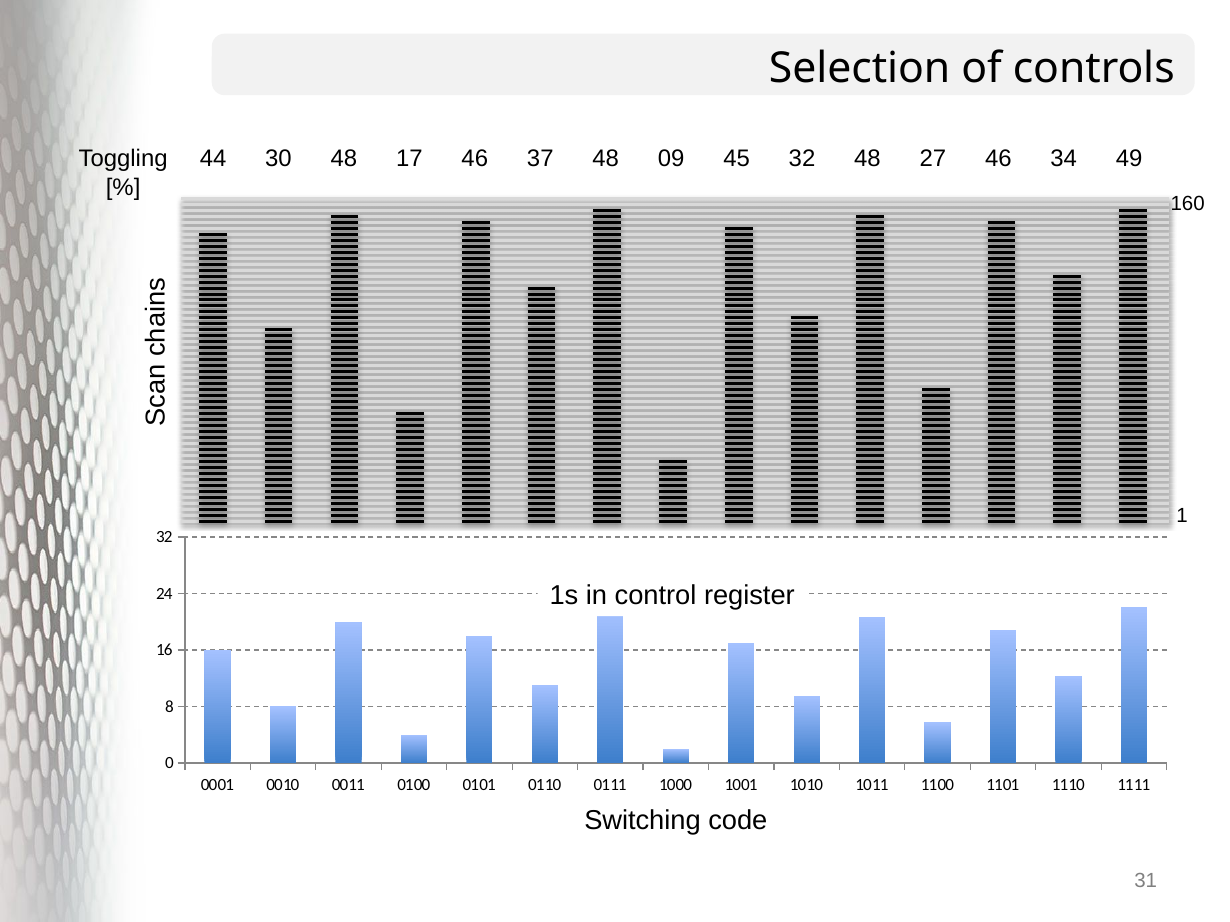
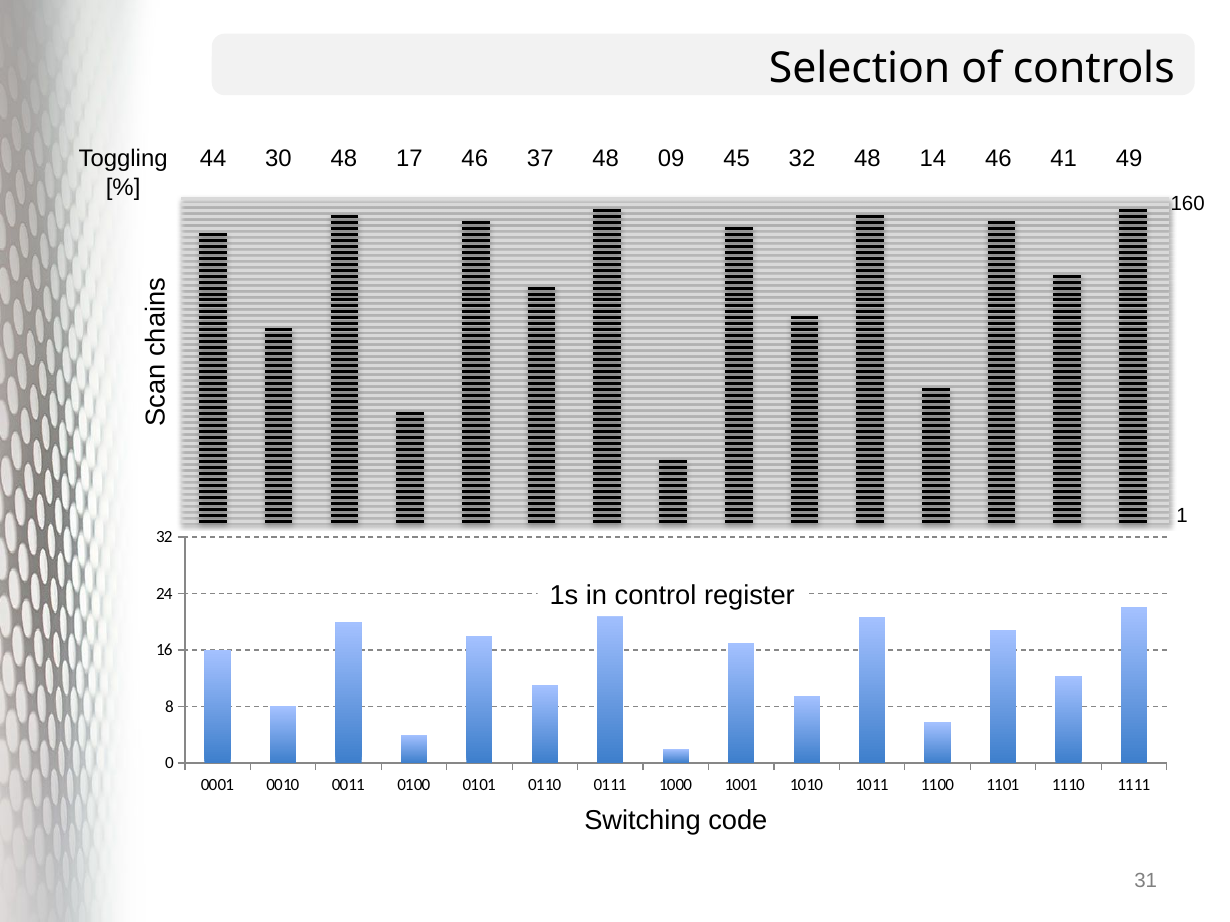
27: 27 -> 14 (933, 159)
34: 34 -> 41 (1064, 159)
